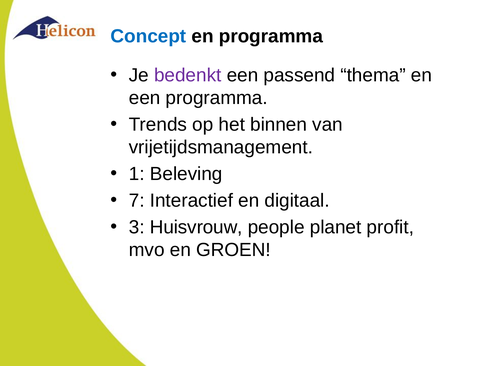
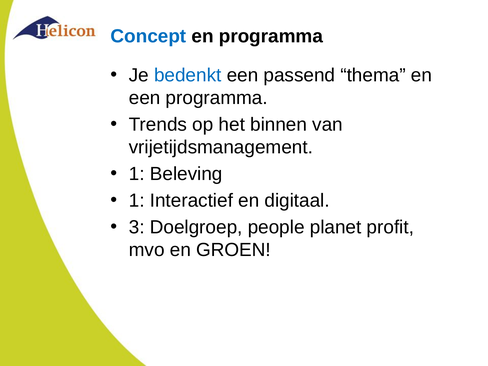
bedenkt colour: purple -> blue (188, 75)
7: 7 -> 1 (137, 201)
Huisvrouw: Huisvrouw -> Doelgroep (196, 227)
